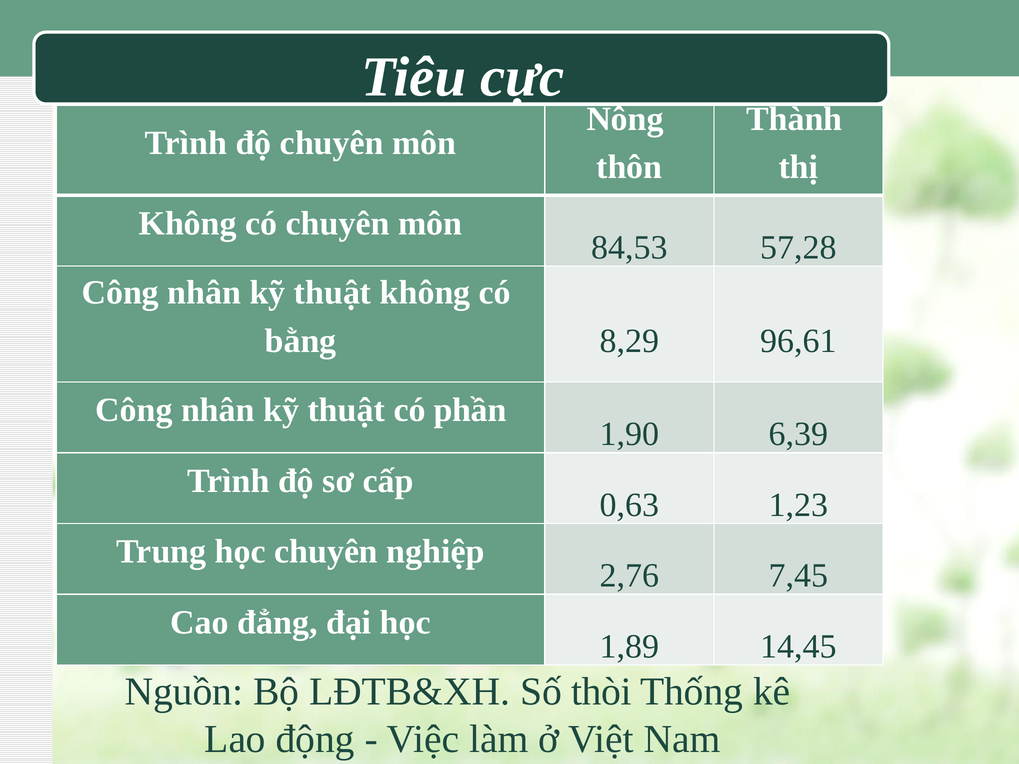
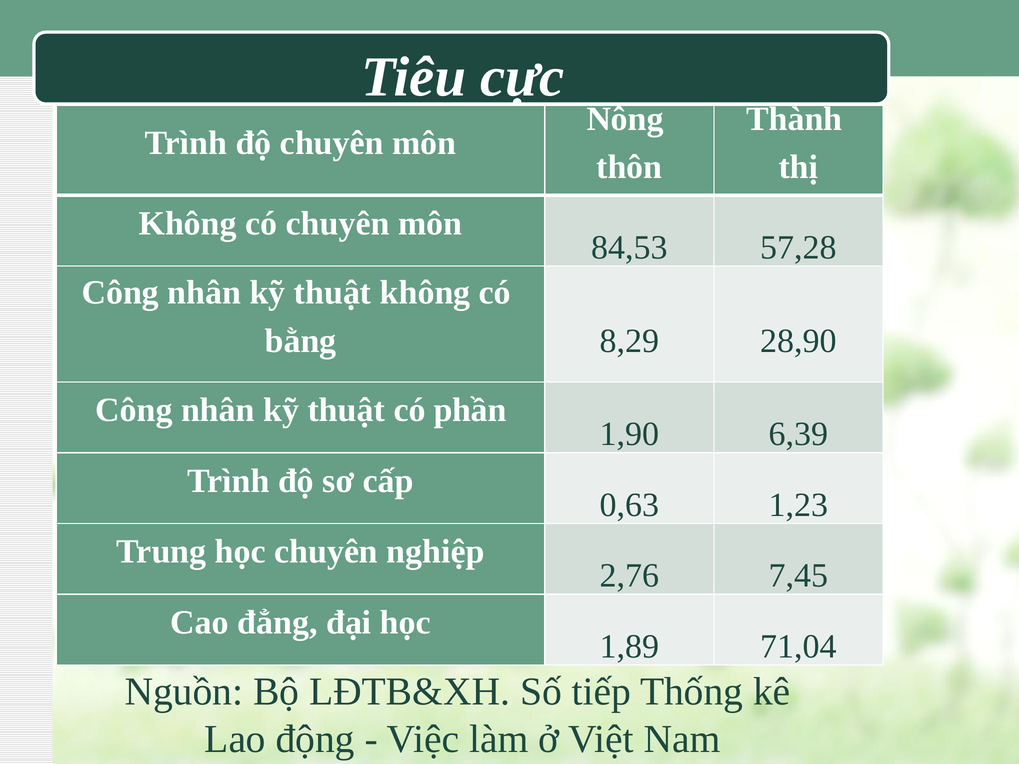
96,61: 96,61 -> 28,90 (798, 341)
14,45: 14,45 -> 71,04 (798, 647)
thòi: thòi -> tiếp (601, 692)
